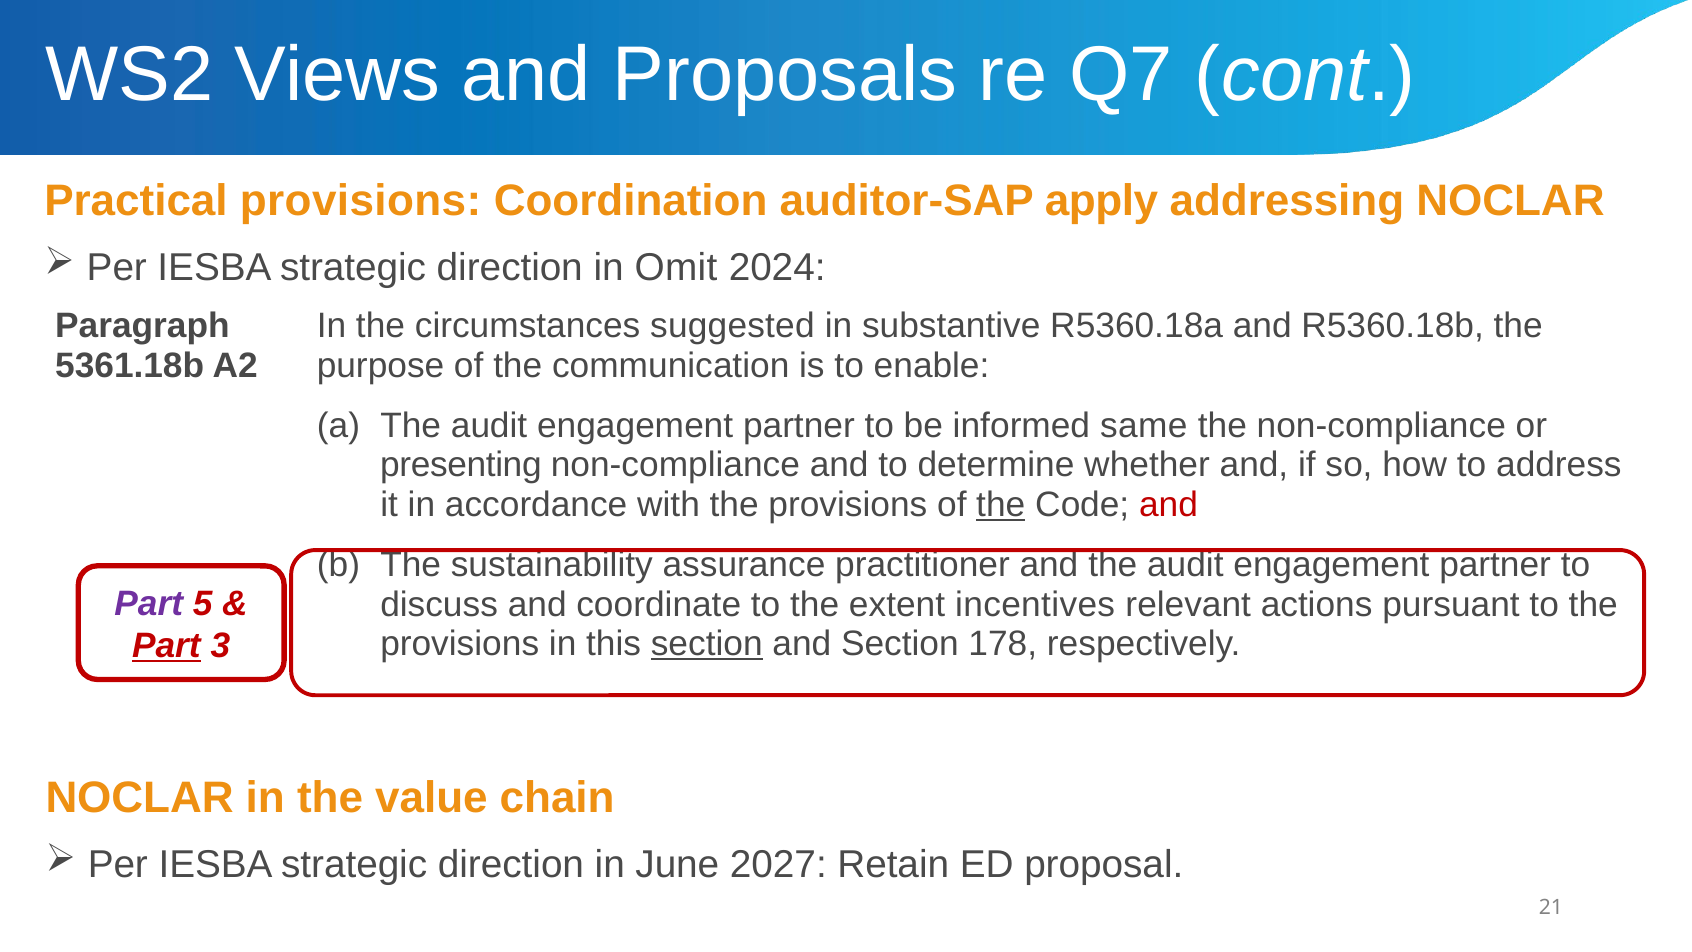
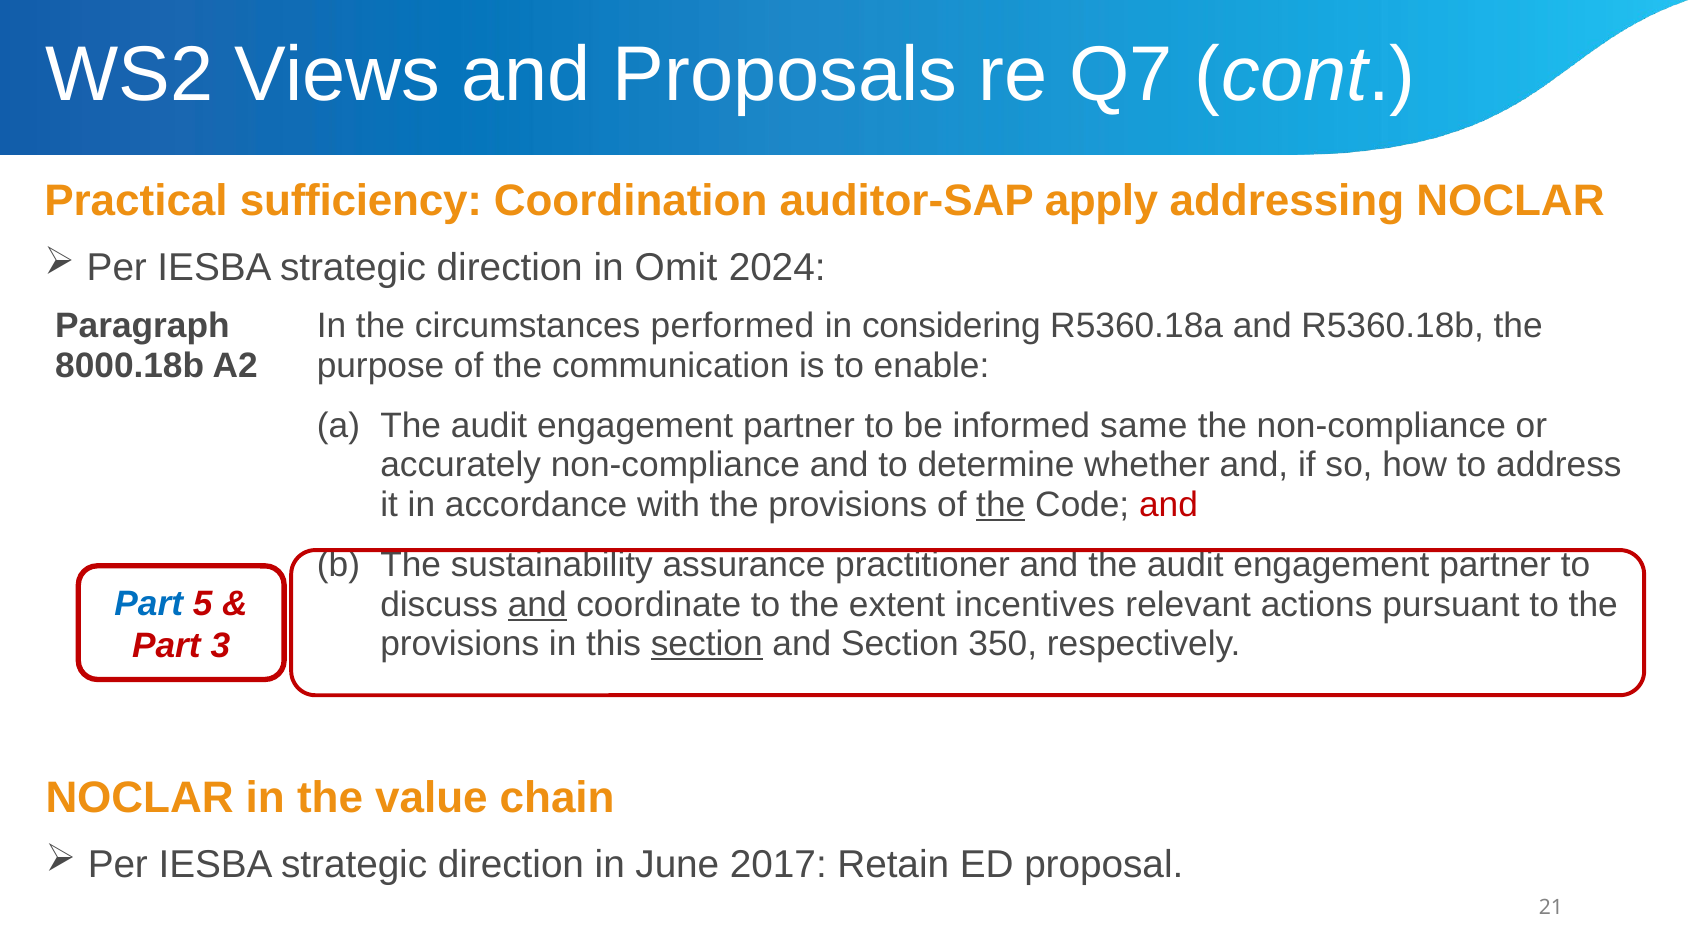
Practical provisions: provisions -> sufficiency (361, 201)
suggested: suggested -> performed (732, 326)
substantive: substantive -> considering (951, 326)
5361.18b: 5361.18b -> 8000.18b (130, 365)
presenting: presenting -> accurately (461, 465)
Part colour: purple -> blue (149, 604)
and underline: none -> present (537, 604)
178: 178 -> 350 (1003, 644)
Part underline: present -> none (166, 646)
2027: 2027 -> 2017 (778, 865)
